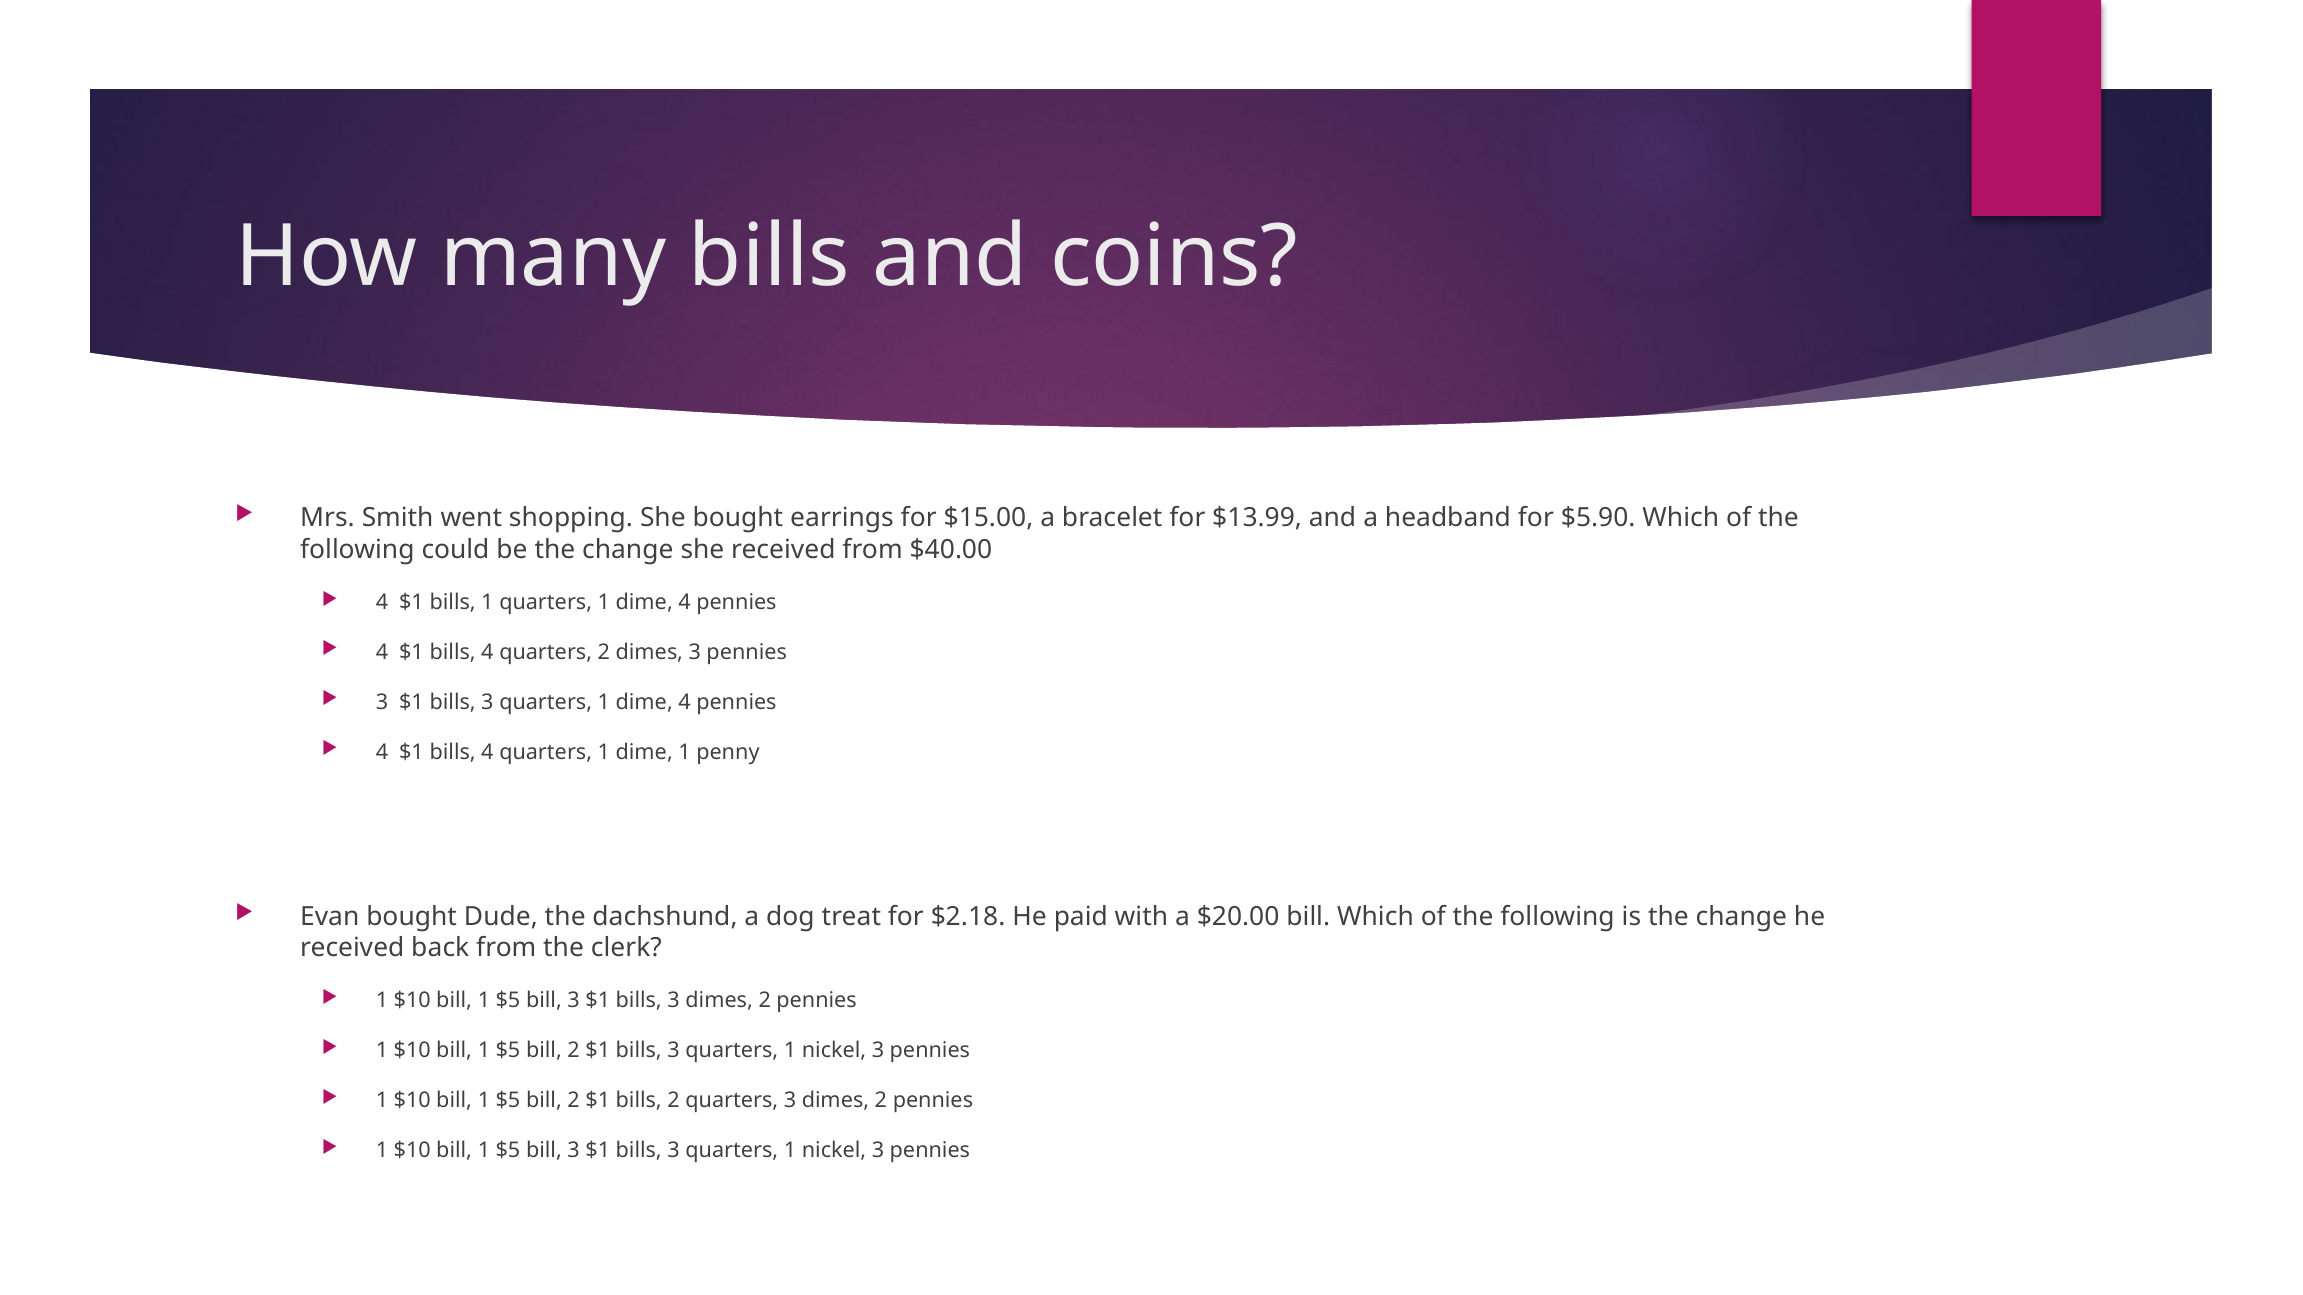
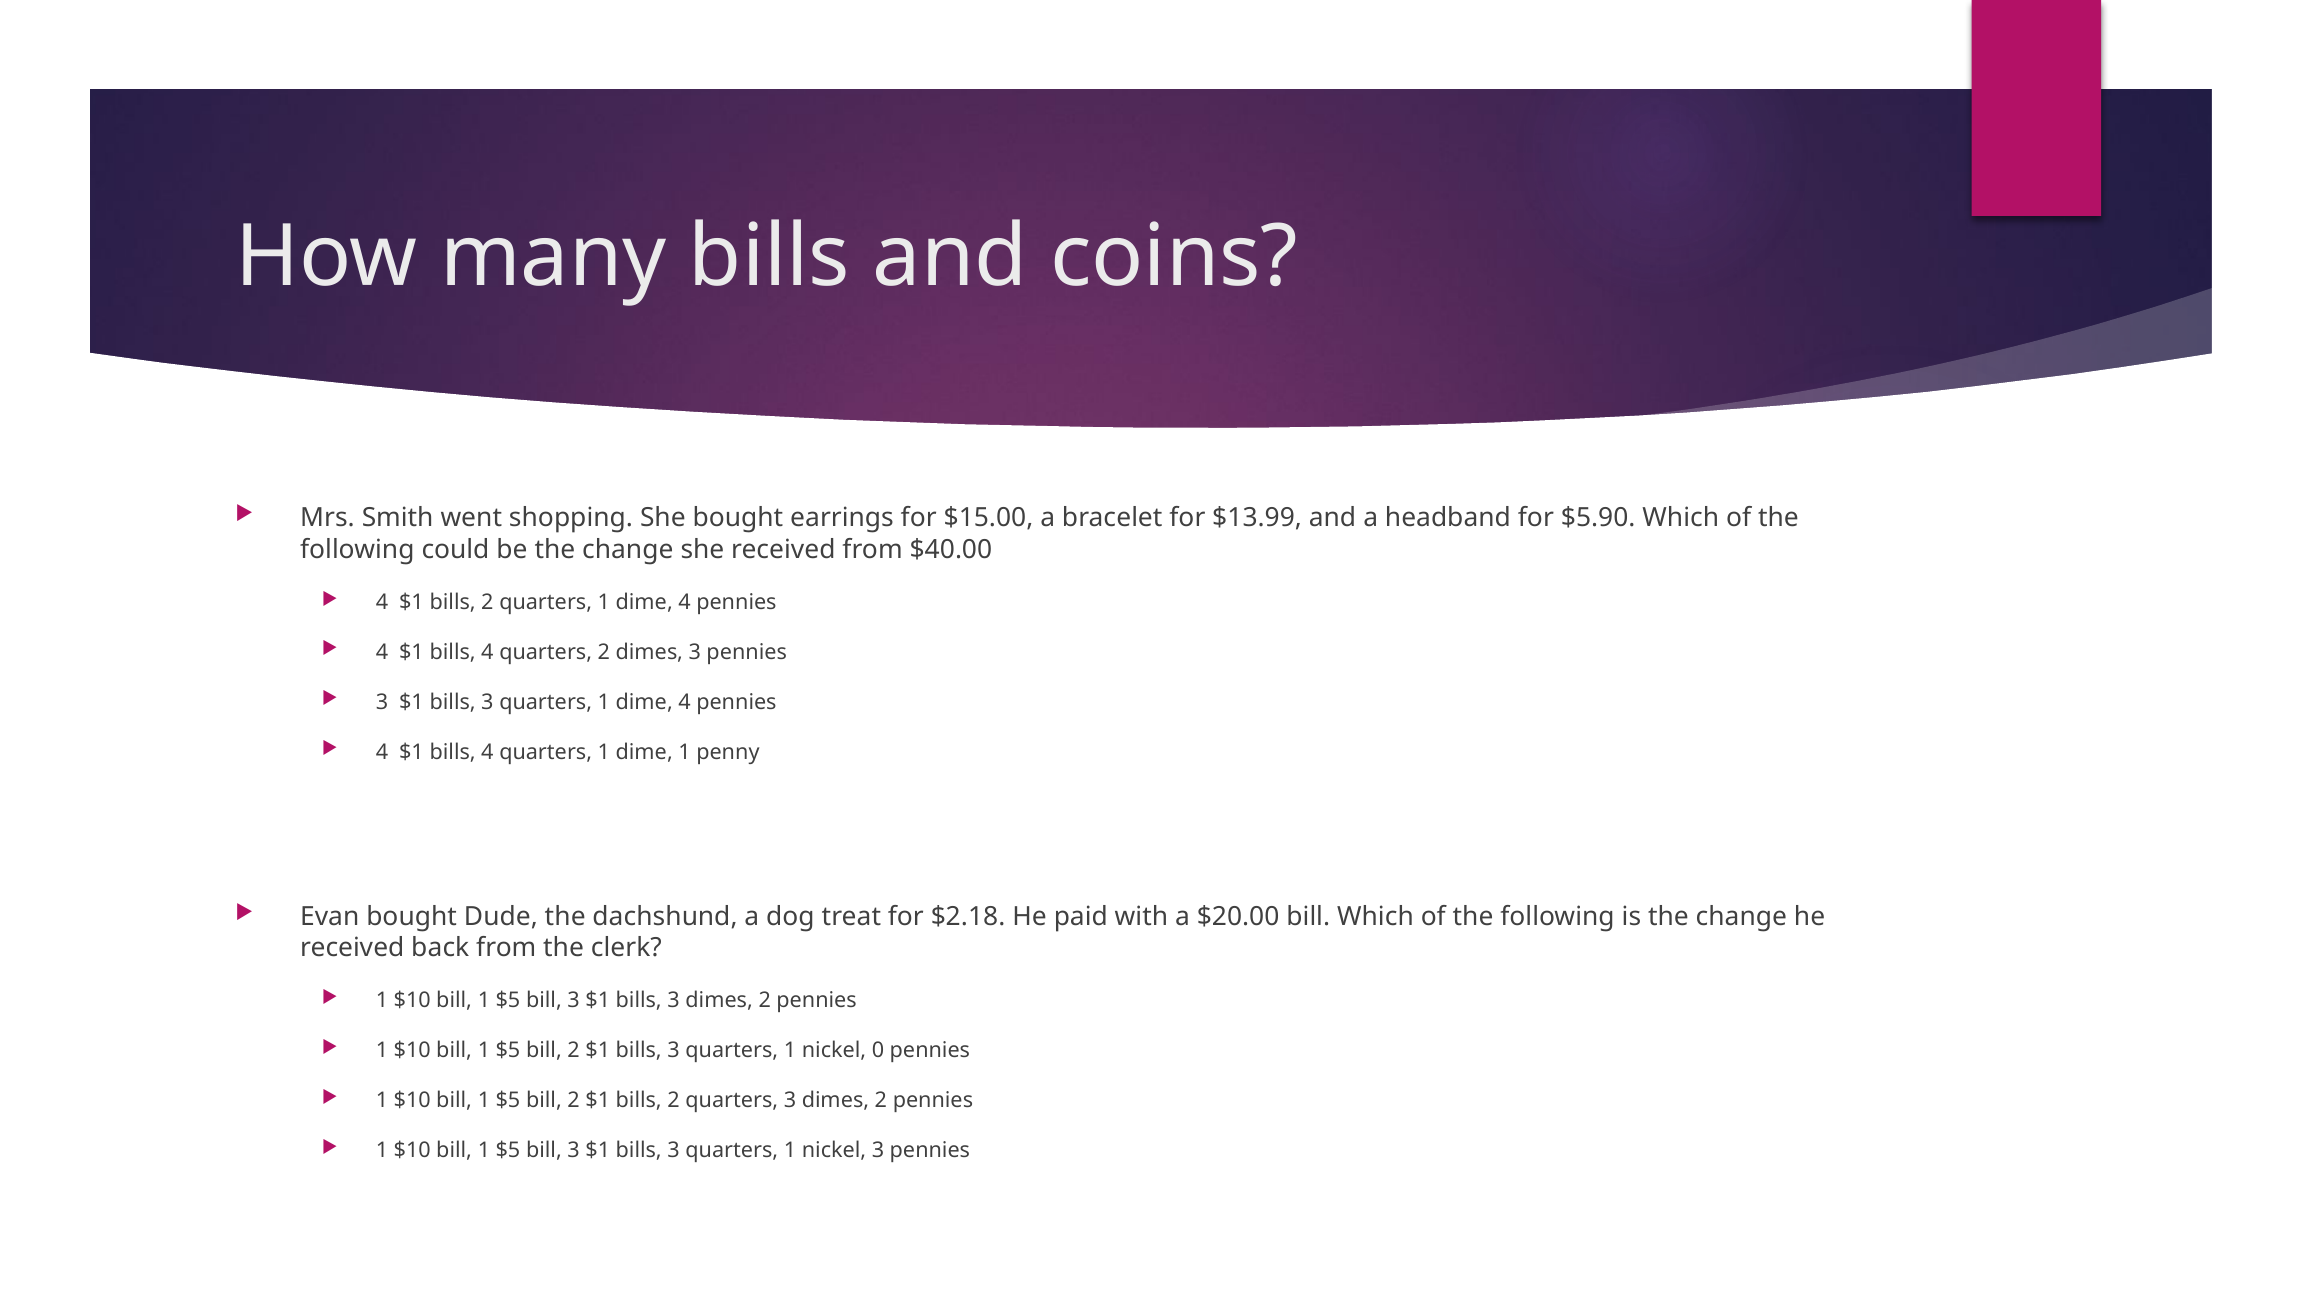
4 $1 bills 1: 1 -> 2 (487, 602)
3: 3 -> 0 (878, 1051)
